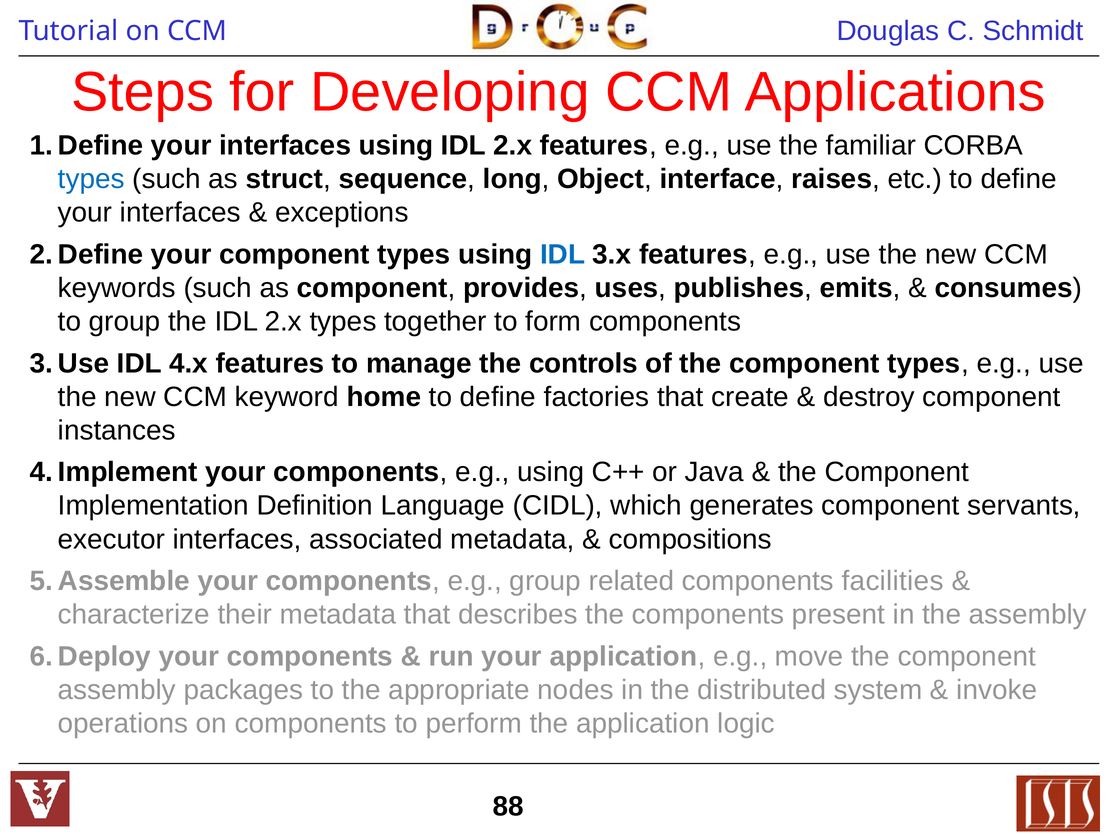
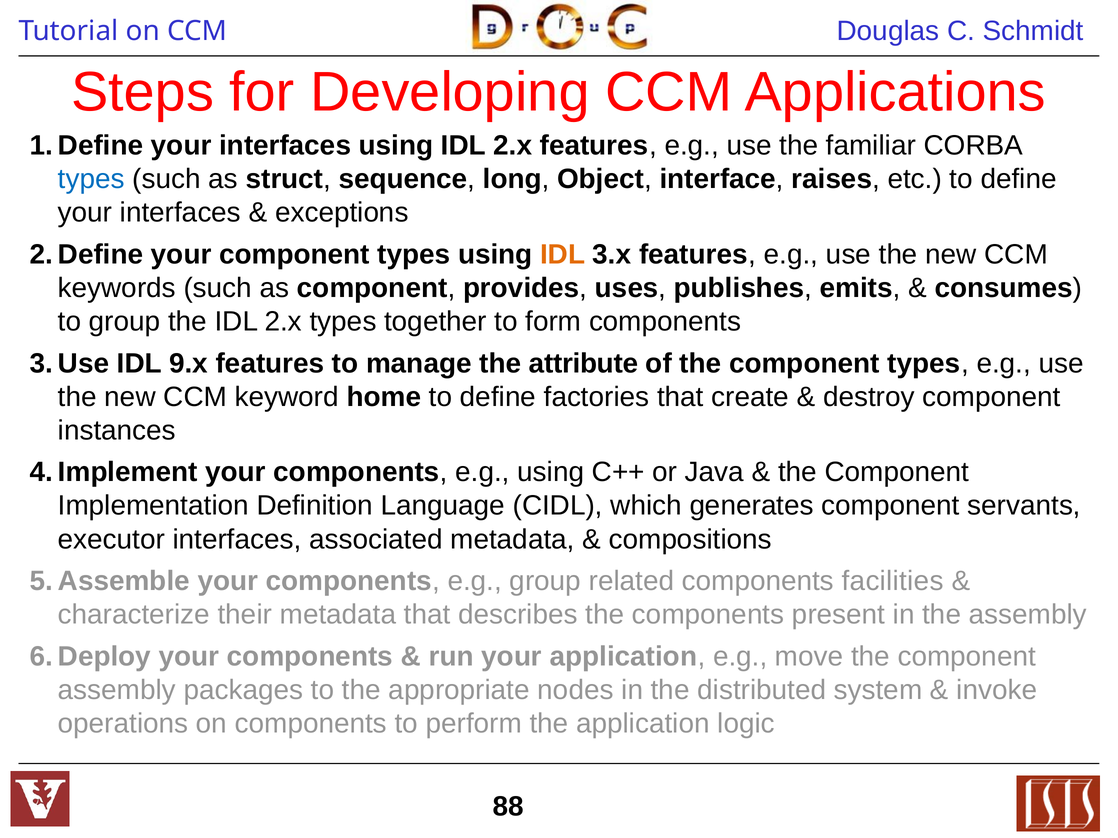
IDL colour: blue -> orange (563, 254)
4.x: 4.x -> 9.x (188, 364)
controls: controls -> attribute (584, 364)
